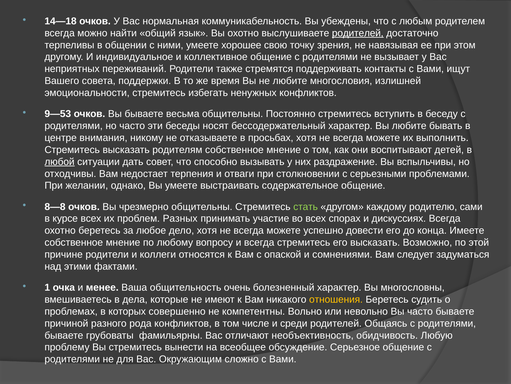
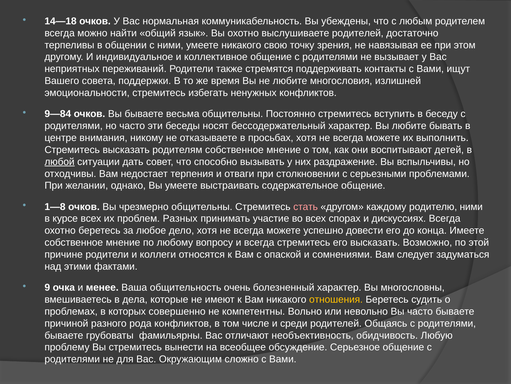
родителей underline: present -> none (358, 33)
умеете хорошее: хорошее -> никакого (241, 45)
9—53: 9—53 -> 9—84 (58, 114)
8—8: 8—8 -> 1—8 (55, 206)
стать colour: light green -> pink (306, 206)
родителю сами: сами -> ними (471, 206)
1: 1 -> 9 (47, 287)
